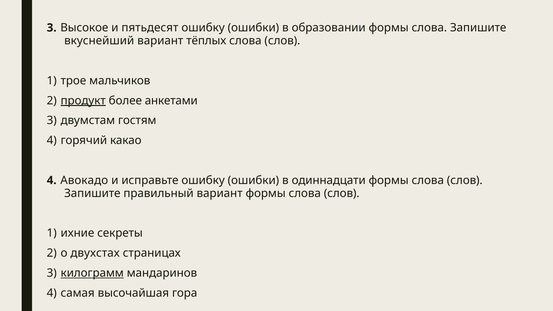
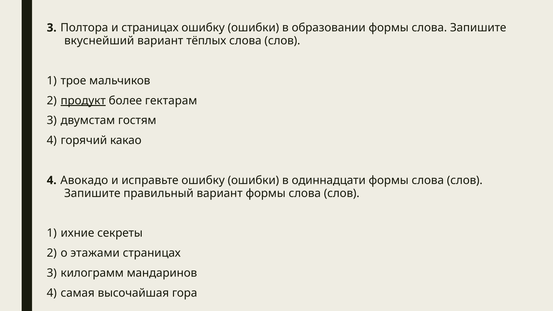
Высокое: Высокое -> Полтора (84, 28)
и пятьдесят: пятьдесят -> страницах (150, 28)
анкетами: анкетами -> гектарам (171, 101)
двухстах: двухстах -> этажами (95, 253)
килограмм underline: present -> none (92, 273)
